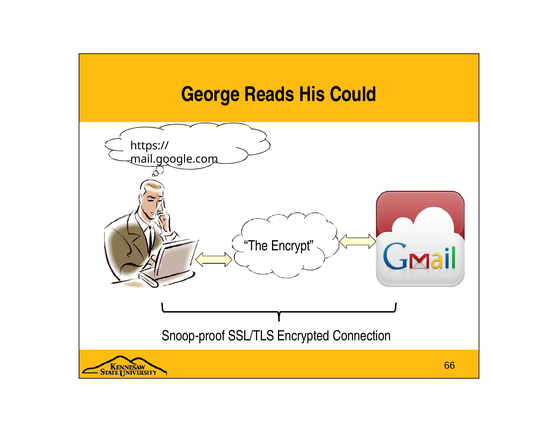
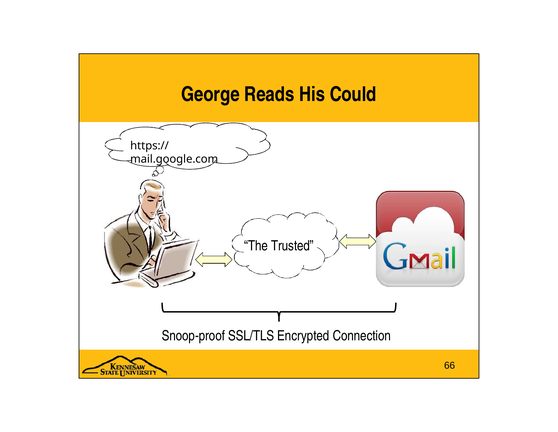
Encrypt: Encrypt -> Trusted (292, 245)
